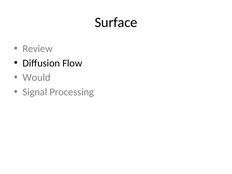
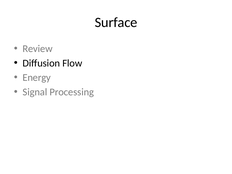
Would: Would -> Energy (37, 78)
